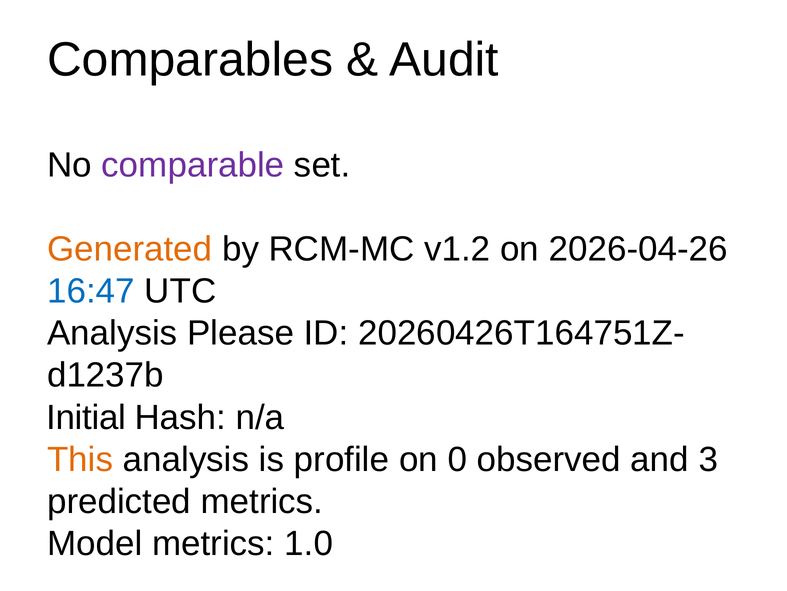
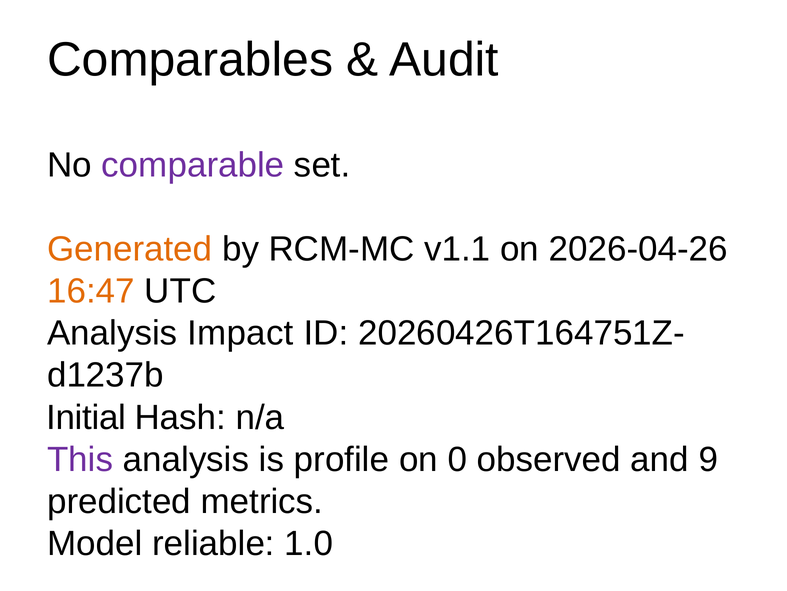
v1.2: v1.2 -> v1.1 (457, 249)
16:47 colour: blue -> orange (91, 291)
Please: Please -> Impact (240, 333)
This colour: orange -> purple (80, 459)
3: 3 -> 9 (708, 459)
Model metrics: metrics -> reliable (213, 543)
